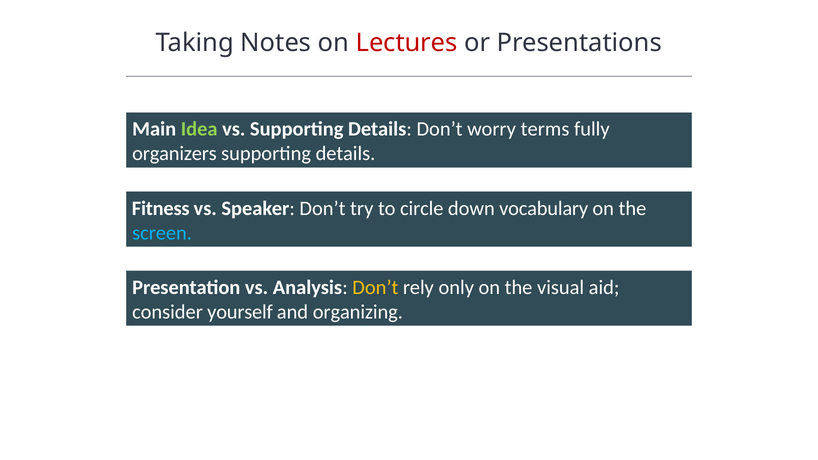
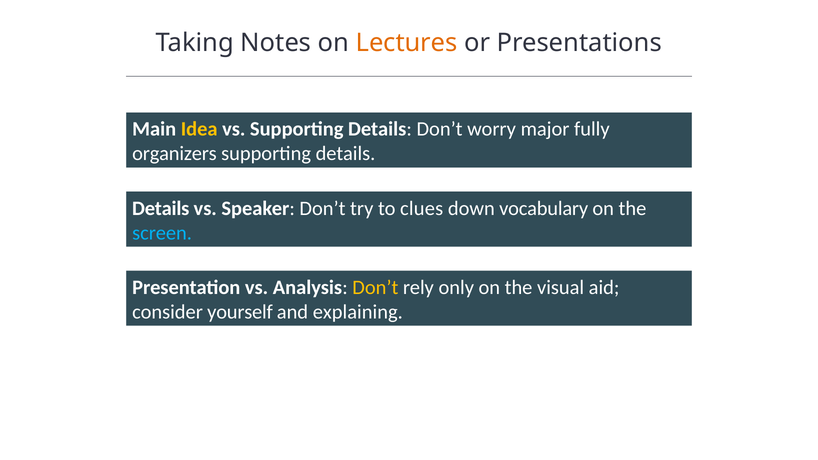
Lectures colour: red -> orange (407, 43)
Idea colour: light green -> yellow (199, 129)
terms: terms -> major (545, 129)
Fitness: Fitness -> Details (161, 208)
circle: circle -> clues (422, 208)
organizing: organizing -> explaining (358, 312)
